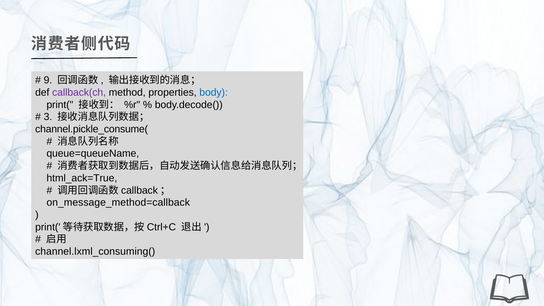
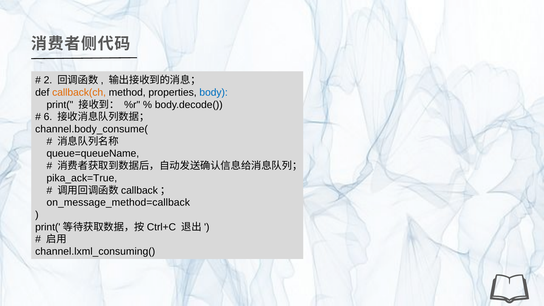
9: 9 -> 2 (48, 80)
callback(ch colour: purple -> orange (79, 92)
3: 3 -> 6 (48, 117)
channel.pickle_consume(: channel.pickle_consume( -> channel.body_consume( (92, 129)
html_ack=True: html_ack=True -> pika_ack=True (82, 178)
